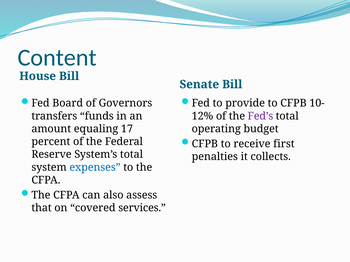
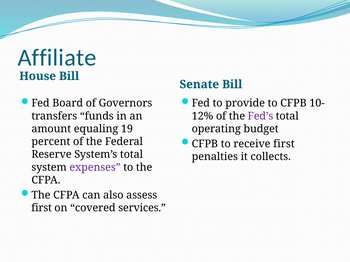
Content: Content -> Affiliate (57, 58)
17: 17 -> 19 (127, 129)
expenses colour: blue -> purple (95, 168)
that: that -> first (42, 208)
